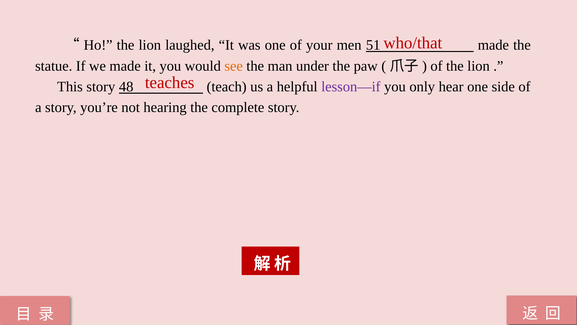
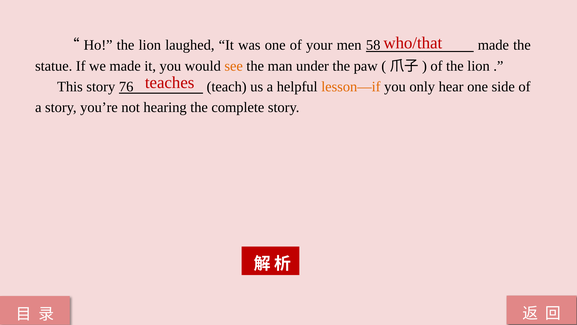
51: 51 -> 58 (373, 45)
48: 48 -> 76 (126, 87)
lesson—if colour: purple -> orange (351, 87)
